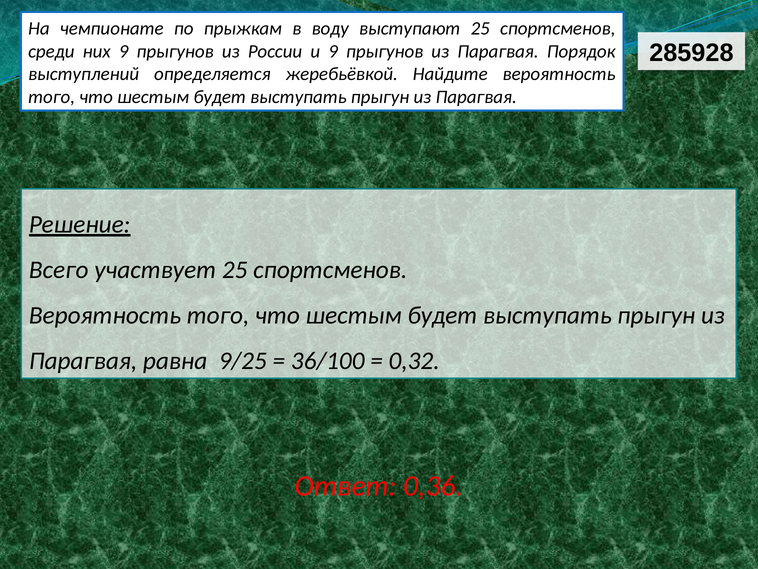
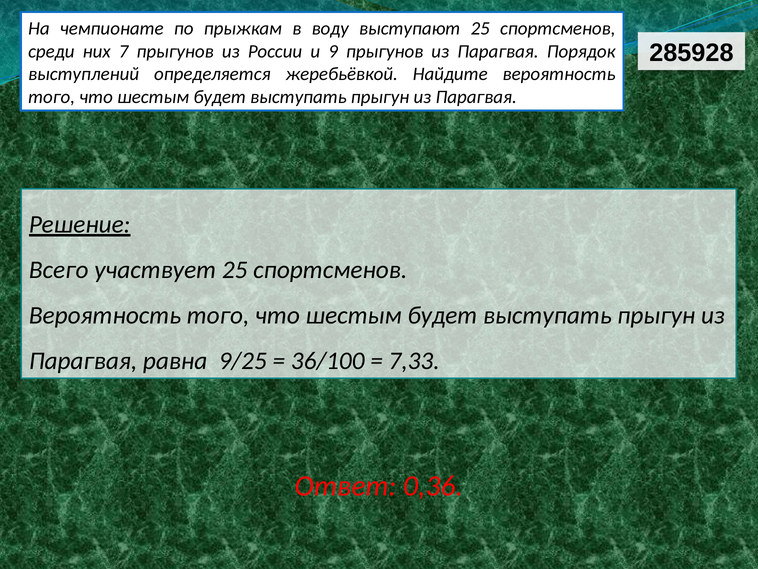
них 9: 9 -> 7 (124, 51)
0,32: 0,32 -> 7,33 (414, 361)
